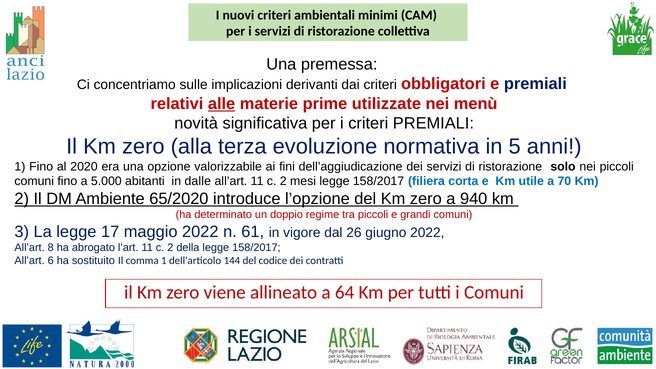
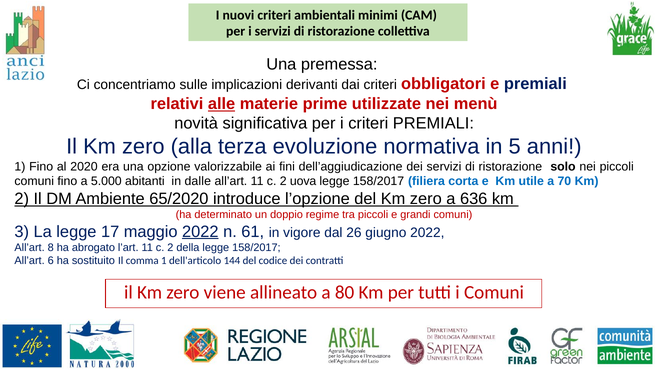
mesi: mesi -> uova (303, 181)
940: 940 -> 636 (474, 199)
2022 underline: none -> present (200, 232)
64: 64 -> 80 (345, 293)
